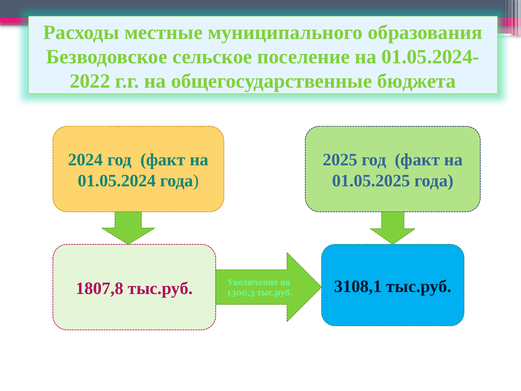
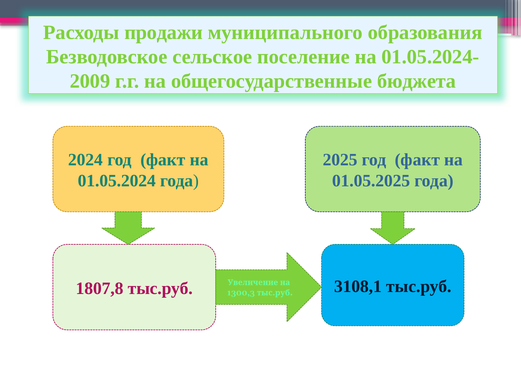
местные: местные -> продажи (164, 32)
2022: 2022 -> 2009 (90, 81)
